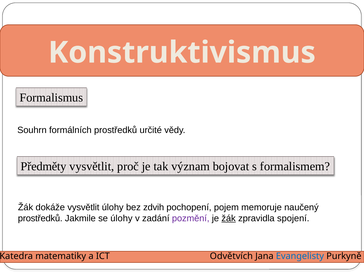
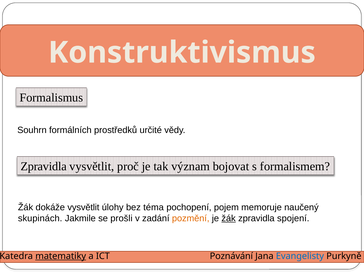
Předměty: Předměty -> Zpravidla (44, 166)
zdvih: zdvih -> téma (154, 207)
prostředků: prostředků -> skupinách (40, 218)
se úlohy: úlohy -> prošli (121, 218)
pozmění colour: purple -> orange (191, 218)
matematiky underline: none -> present (61, 256)
Odvětvích: Odvětvích -> Poznávání (231, 256)
